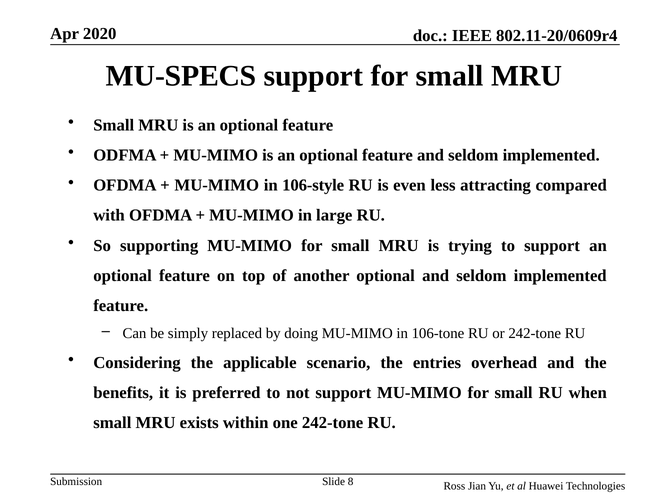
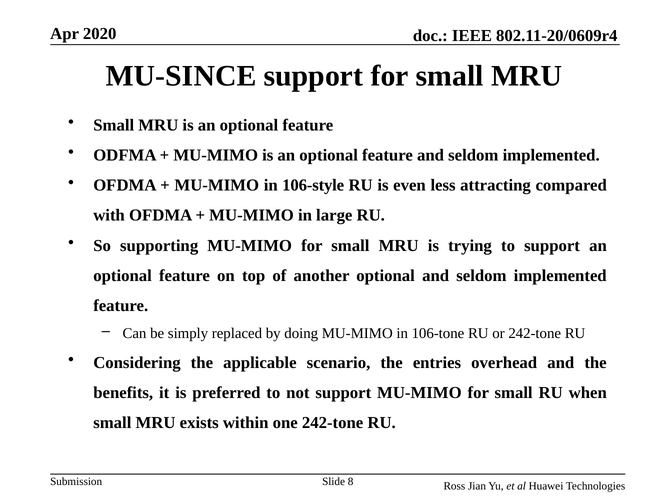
MU-SPECS: MU-SPECS -> MU-SINCE (181, 76)
